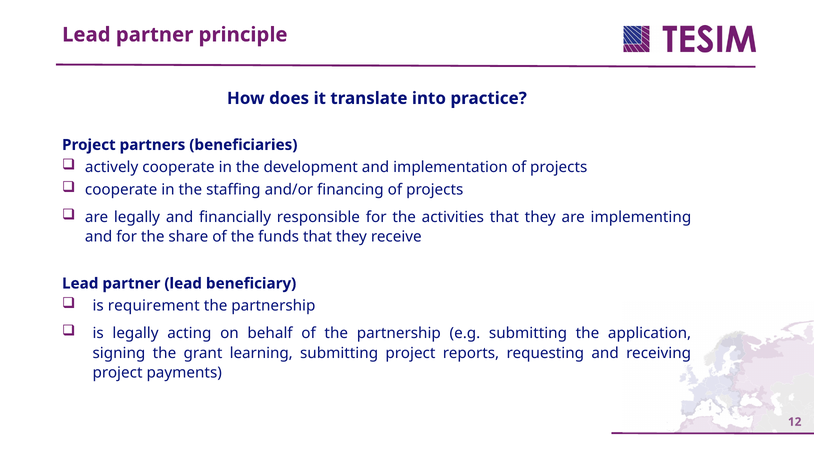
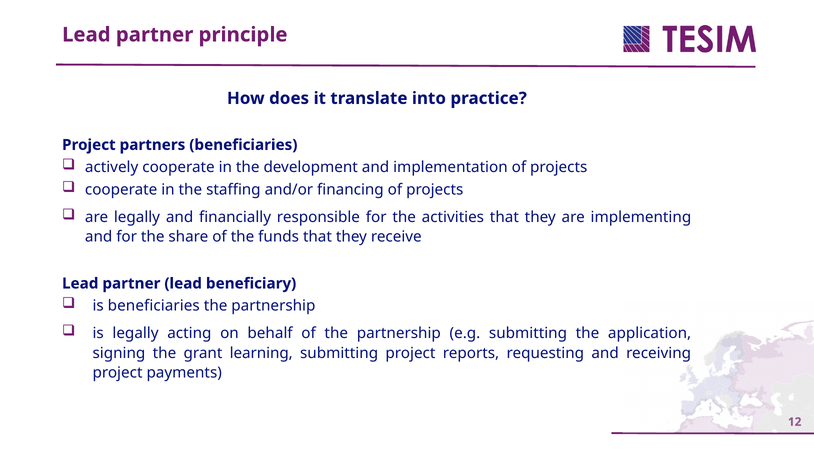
is requirement: requirement -> beneficiaries (154, 306)
